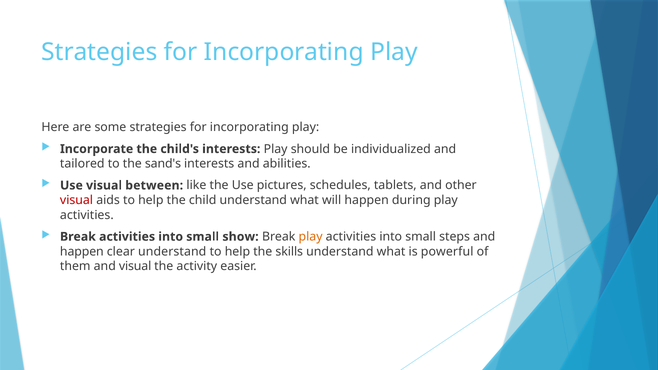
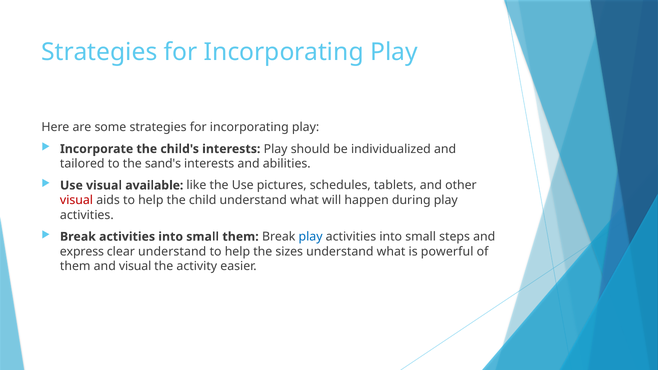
between: between -> available (154, 185)
small show: show -> them (241, 237)
play colour: orange -> blue (311, 237)
happen: happen -> express (82, 252)
skills: skills -> sizes (289, 252)
